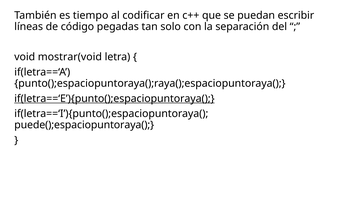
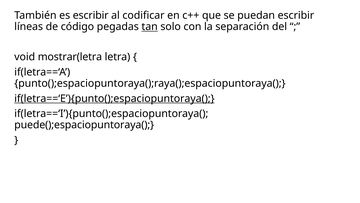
es tiempo: tiempo -> escribir (91, 15)
tan underline: none -> present (150, 27)
mostrar(void: mostrar(void -> mostrar(letra (70, 57)
